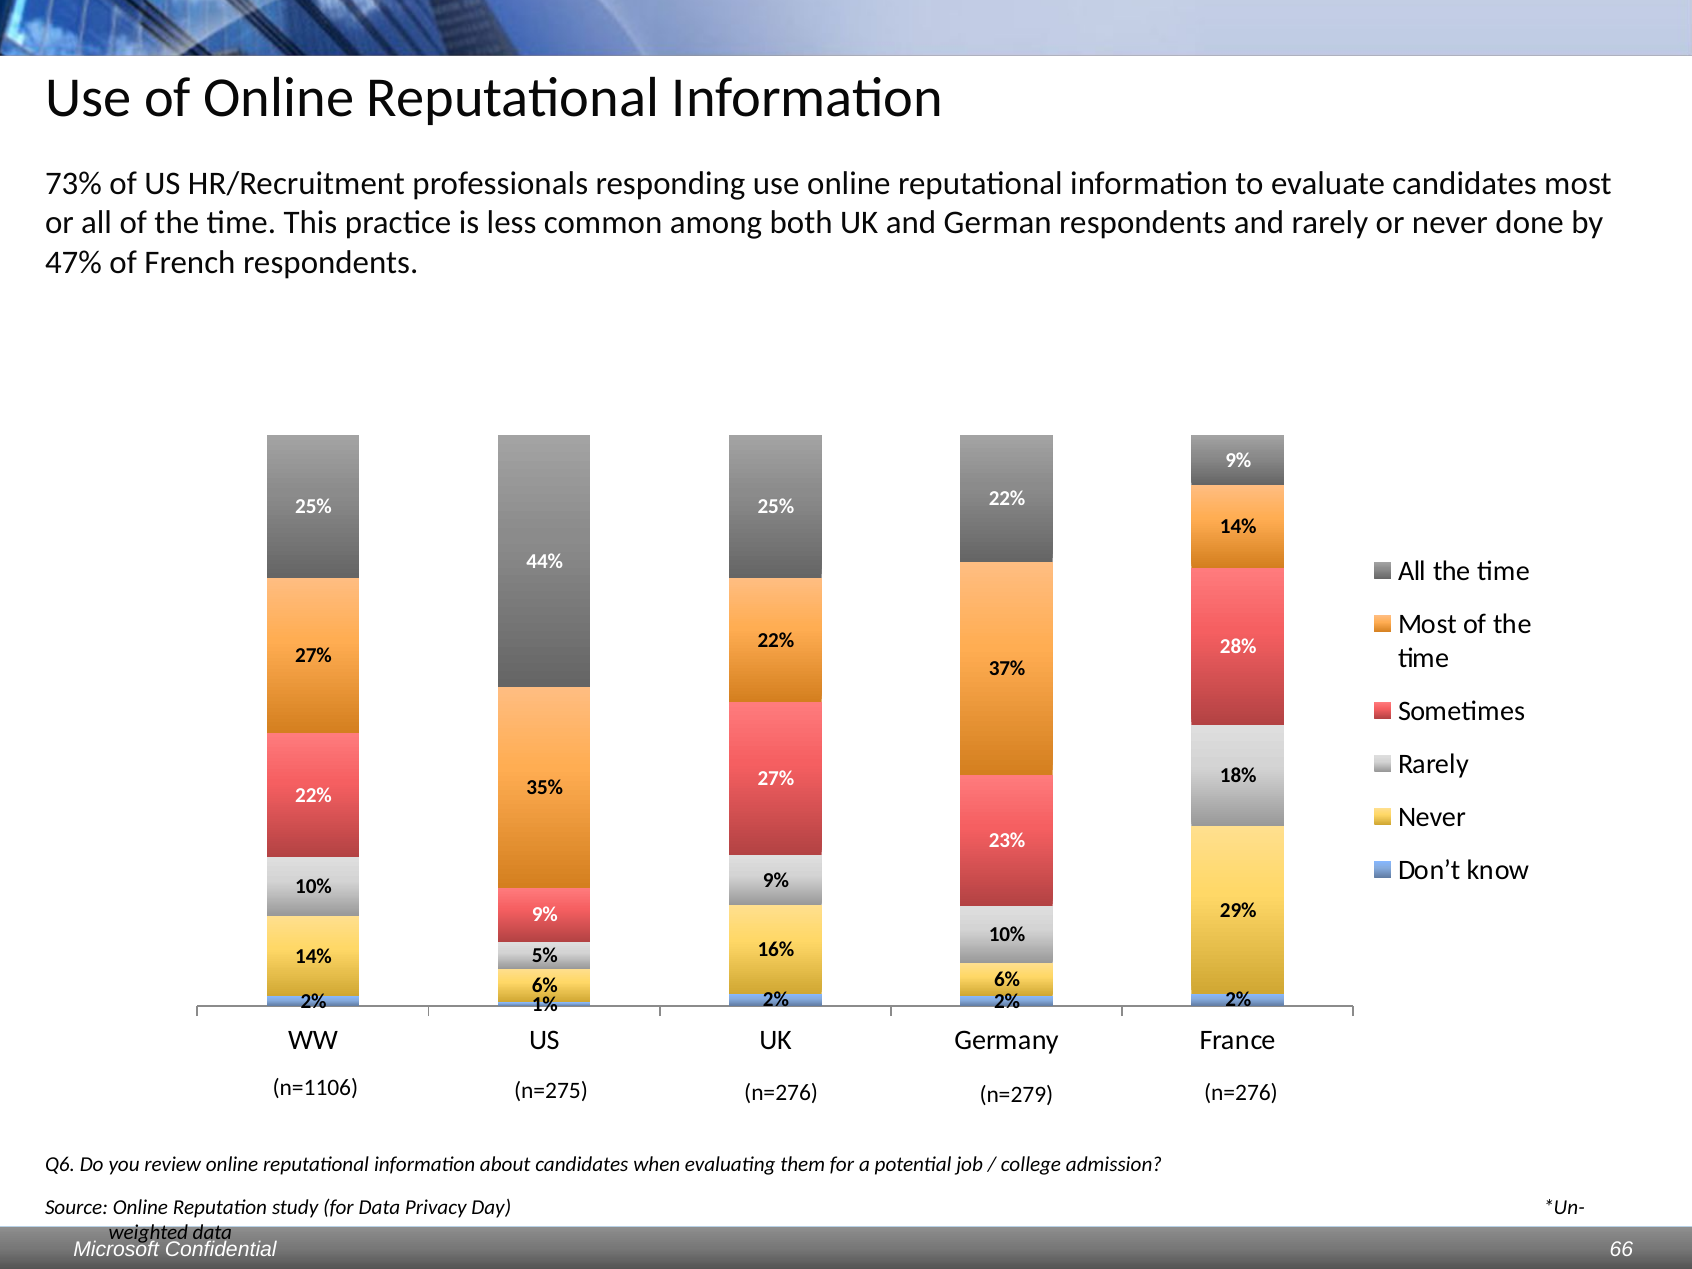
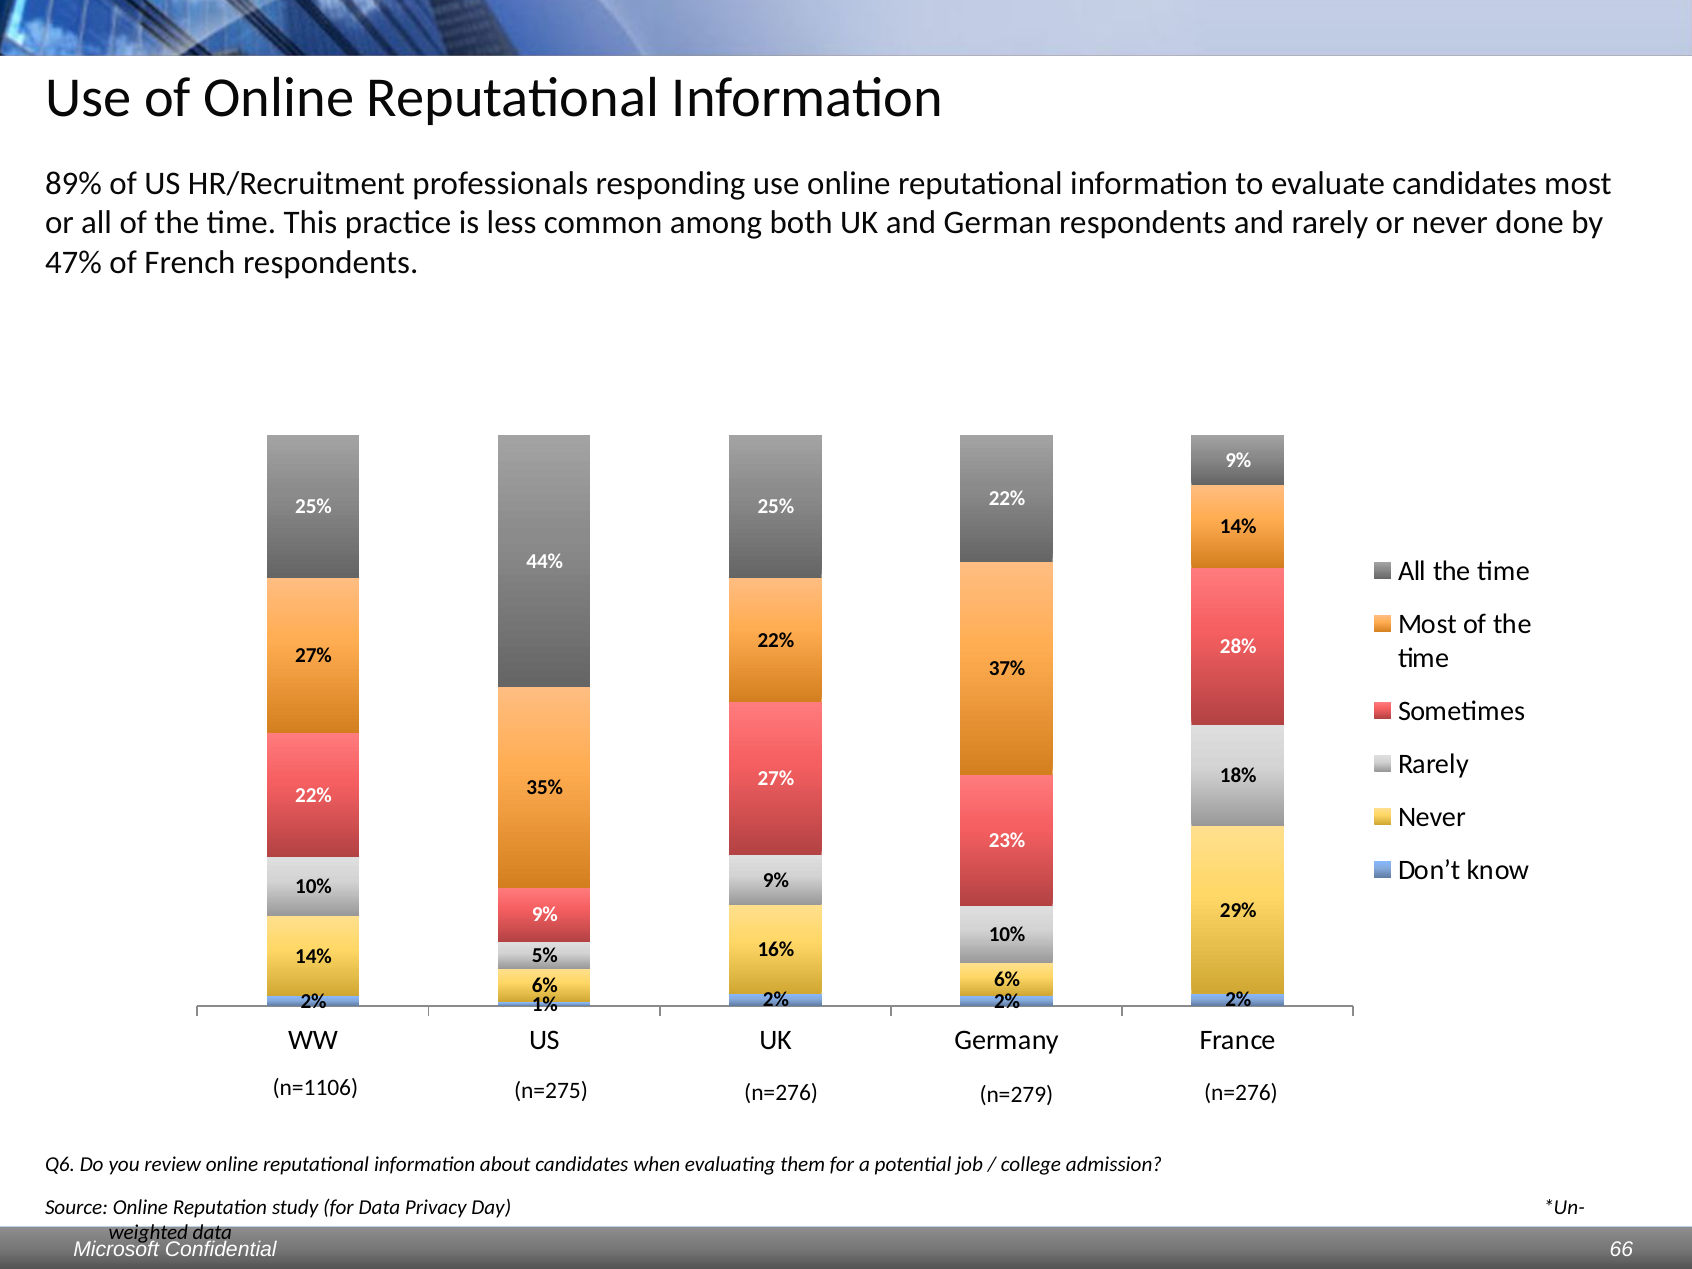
73%: 73% -> 89% (73, 183)
